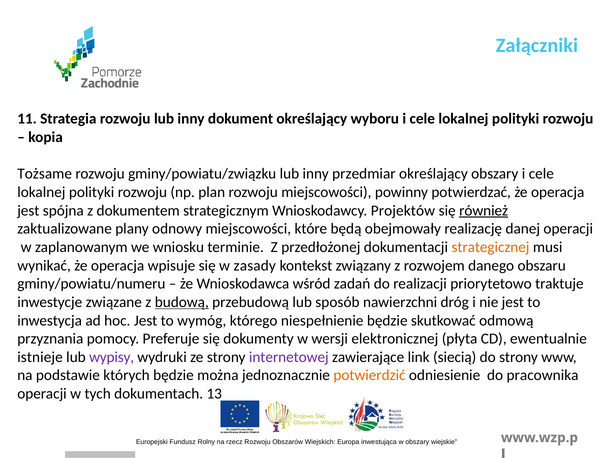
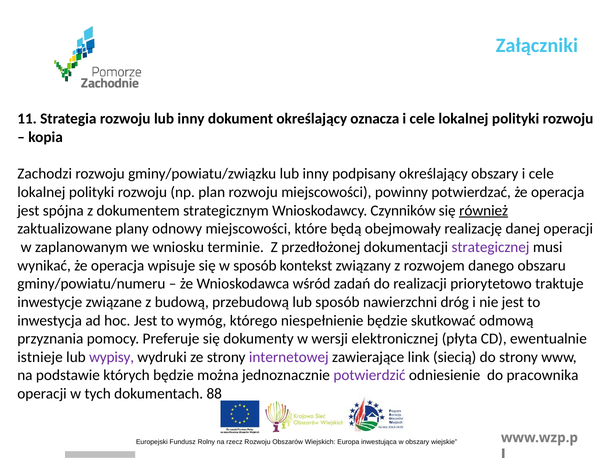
wyboru: wyboru -> oznacza (375, 119)
Tożsame: Tożsame -> Zachodzi (45, 174)
przedmiar: przedmiar -> podpisany (364, 174)
Projektów: Projektów -> Czynników (403, 210)
strategicznej colour: orange -> purple (490, 247)
w zasady: zasady -> sposób (255, 265)
budową underline: present -> none (182, 302)
potwierdzić colour: orange -> purple (369, 375)
13: 13 -> 88 (214, 393)
